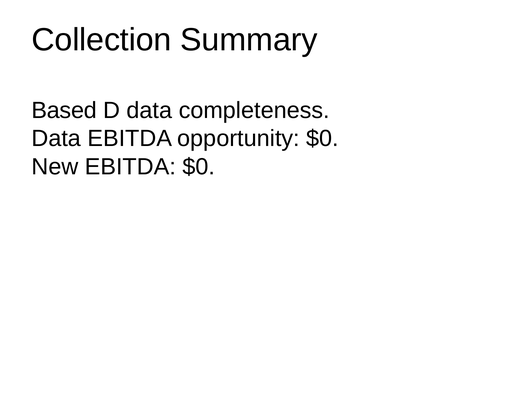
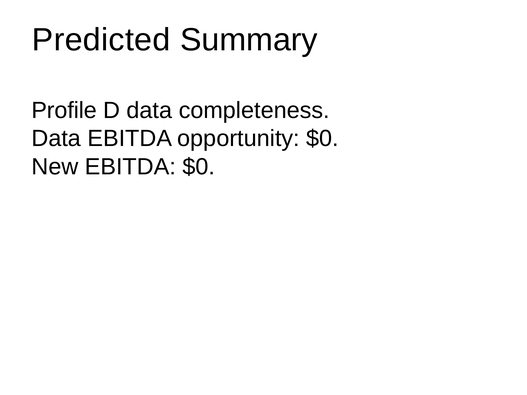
Collection: Collection -> Predicted (101, 40)
Based: Based -> Profile (64, 111)
